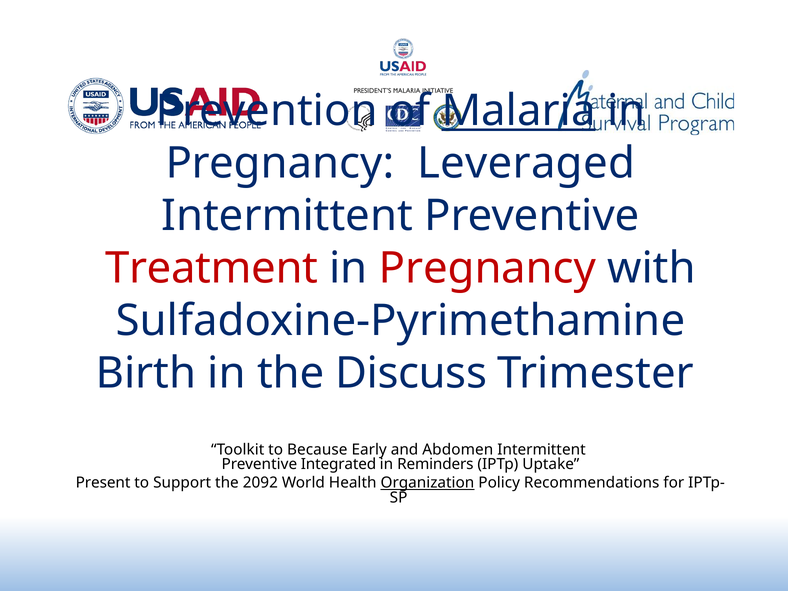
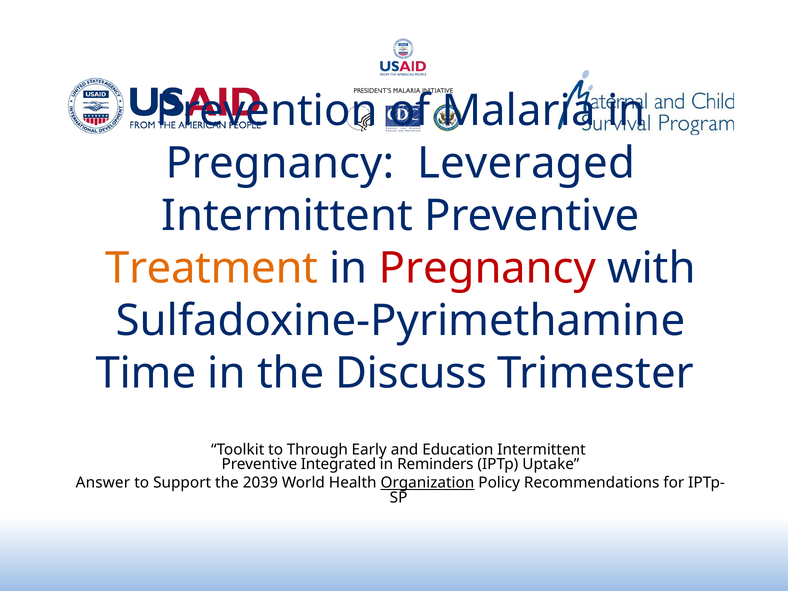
Malaria underline: present -> none (519, 111)
Treatment colour: red -> orange (212, 268)
Birth: Birth -> Time (146, 373)
Because: Because -> Through (317, 450)
Abdomen: Abdomen -> Education (458, 450)
Present: Present -> Answer (103, 483)
2092: 2092 -> 2039 (260, 483)
